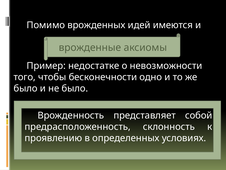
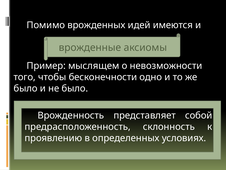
недостатке: недостатке -> мыслящем (94, 66)
